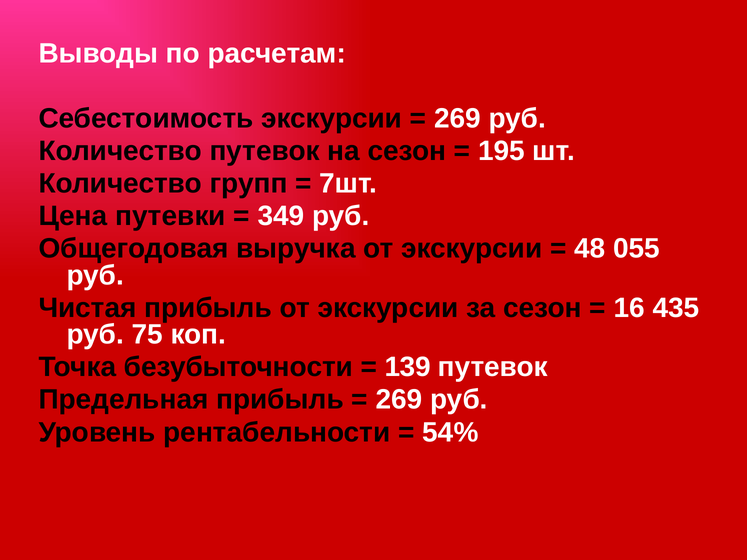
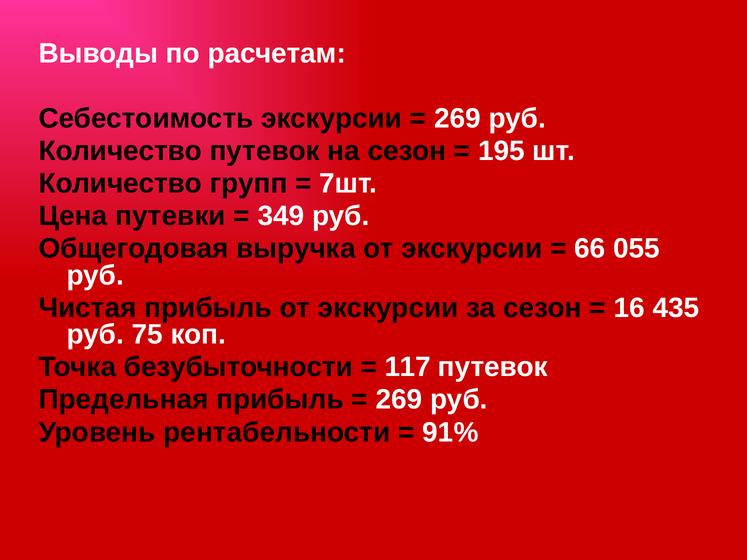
48: 48 -> 66 (590, 249)
139: 139 -> 117 (408, 367)
54%: 54% -> 91% (450, 432)
